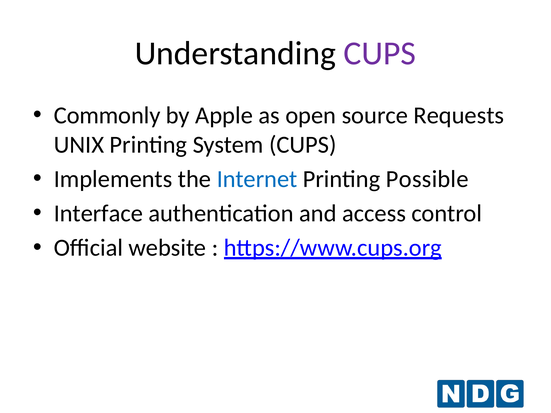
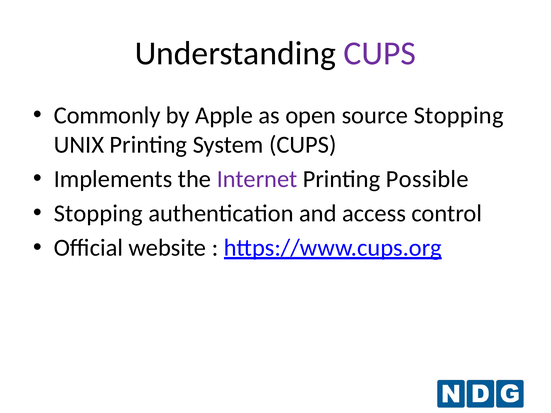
source Requests: Requests -> Stopping (459, 116)
Internet colour: blue -> purple (257, 179)
Interface: Interface -> Stopping (98, 214)
